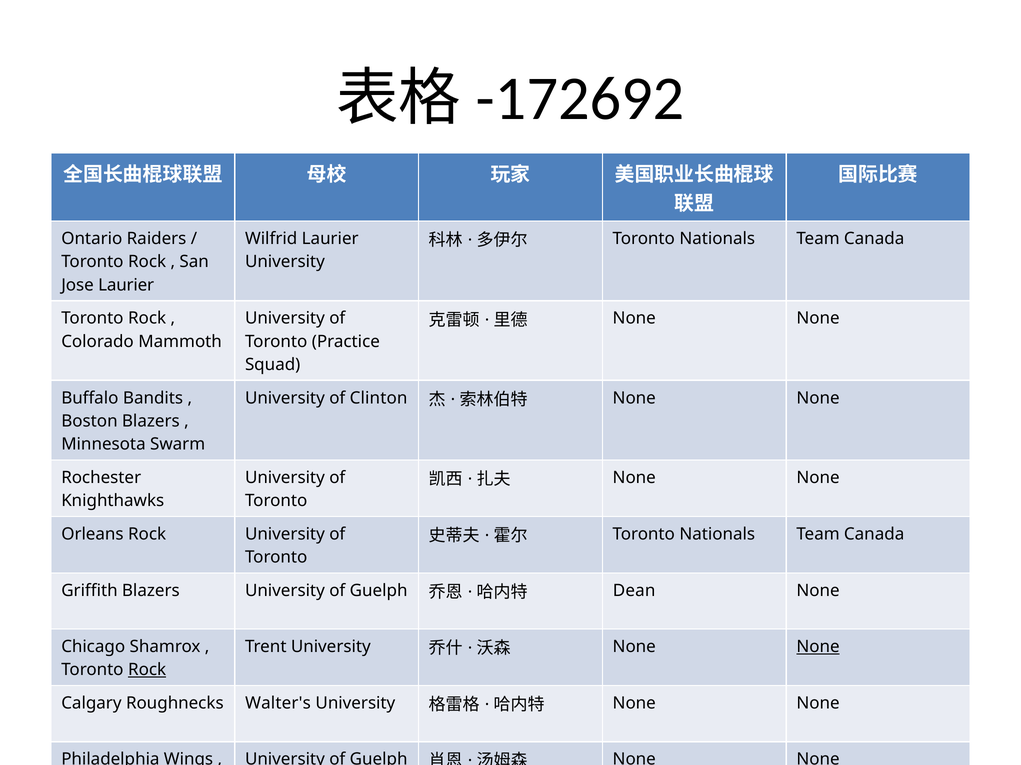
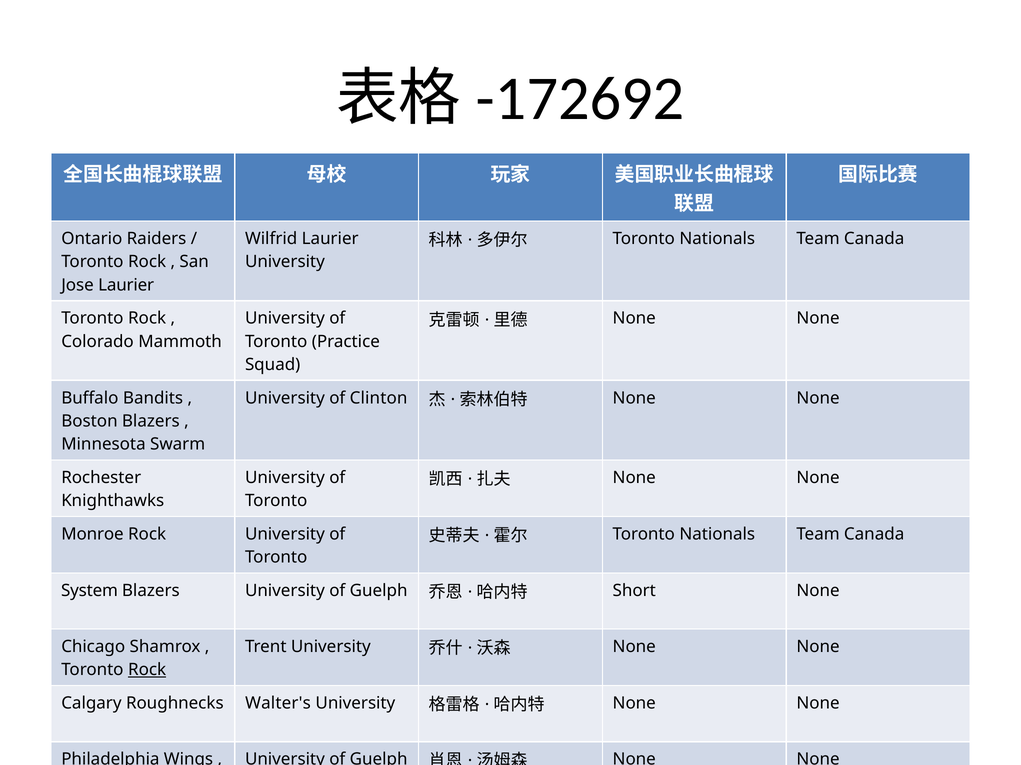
Orleans: Orleans -> Monroe (92, 535)
Griffith: Griffith -> System (90, 591)
Dean: Dean -> Short (634, 591)
None underline: present -> none (818, 647)
